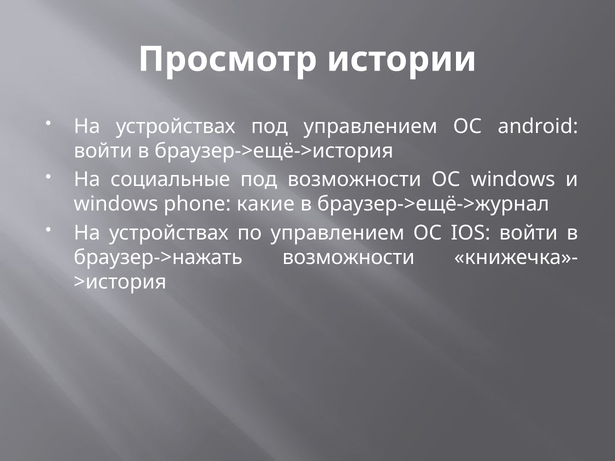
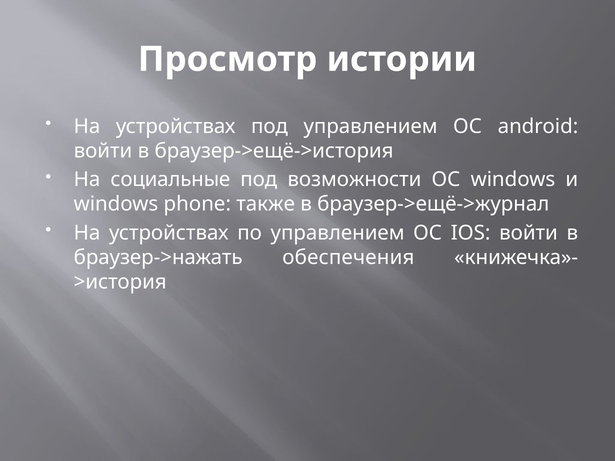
какие: какие -> также (266, 204)
браузер->нажать возможности: возможности -> обеспечения (348, 257)
